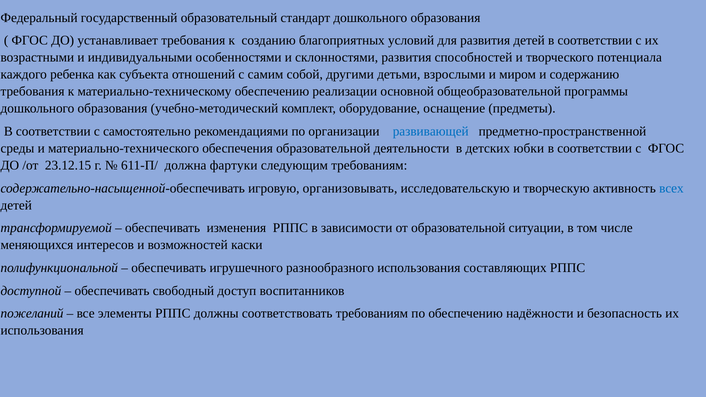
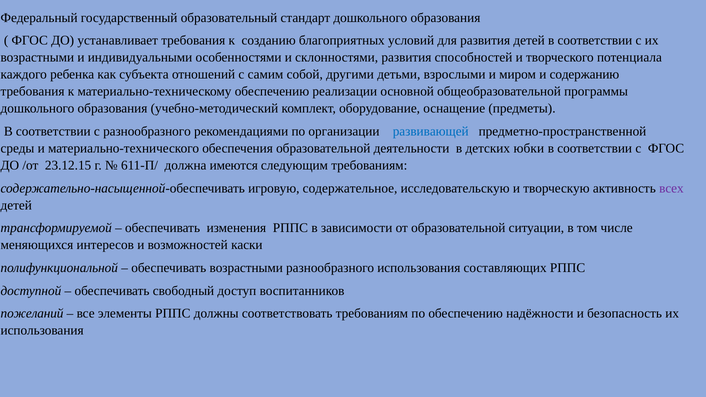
с самостоятельно: самостоятельно -> разнообразного (147, 131)
фартуки: фартуки -> имеются (234, 165)
организовывать: организовывать -> содержательное (350, 188)
всех colour: blue -> purple (671, 188)
обеспечивать игрушечного: игрушечного -> возрастными (246, 268)
